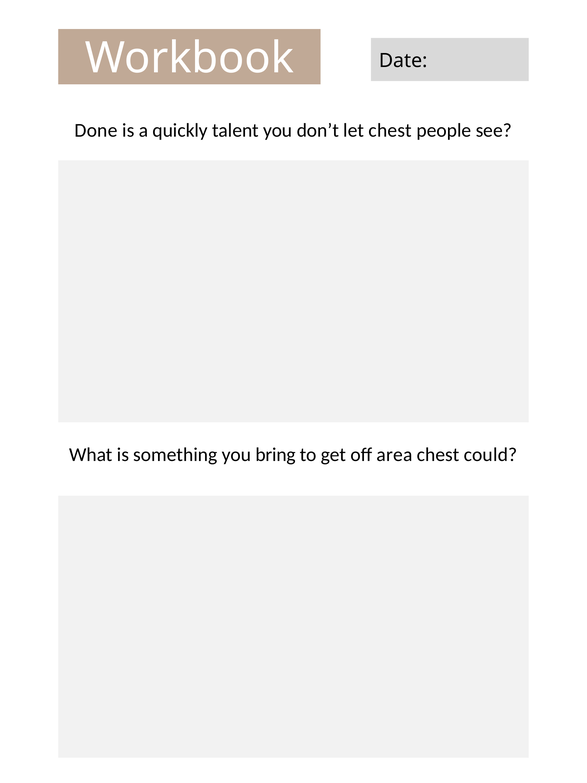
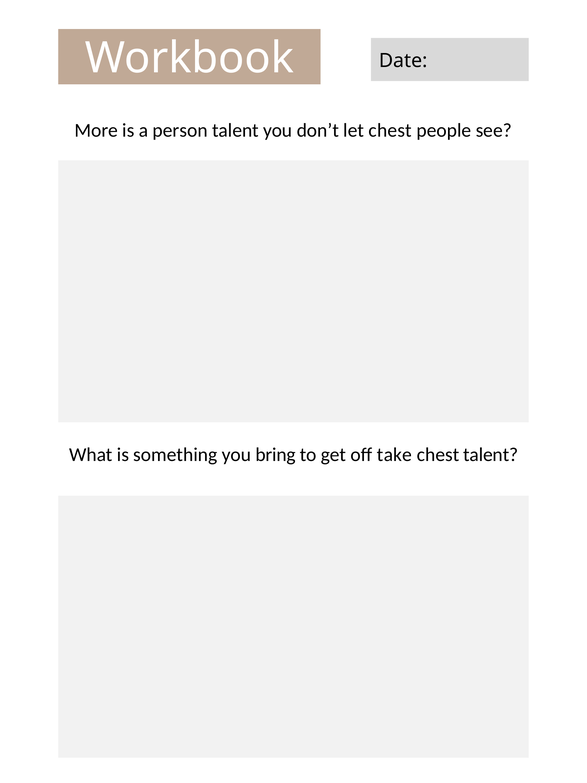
Done: Done -> More (96, 130)
quickly: quickly -> person (180, 130)
area: area -> take (394, 454)
chest could: could -> talent (491, 454)
